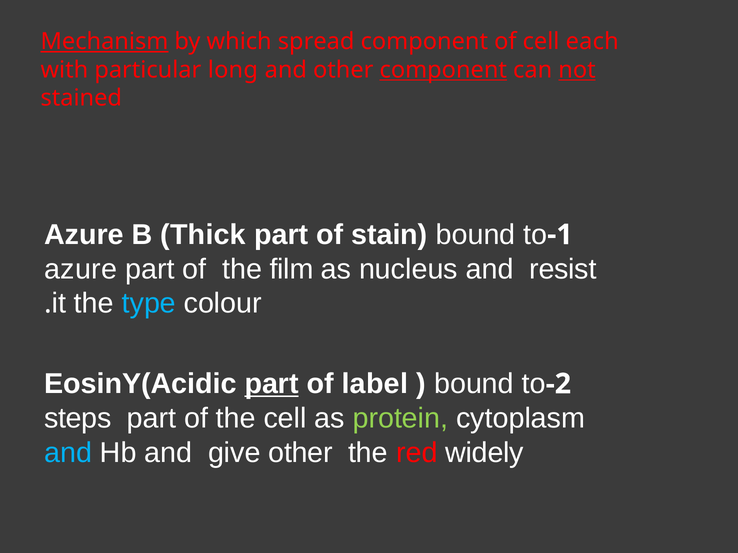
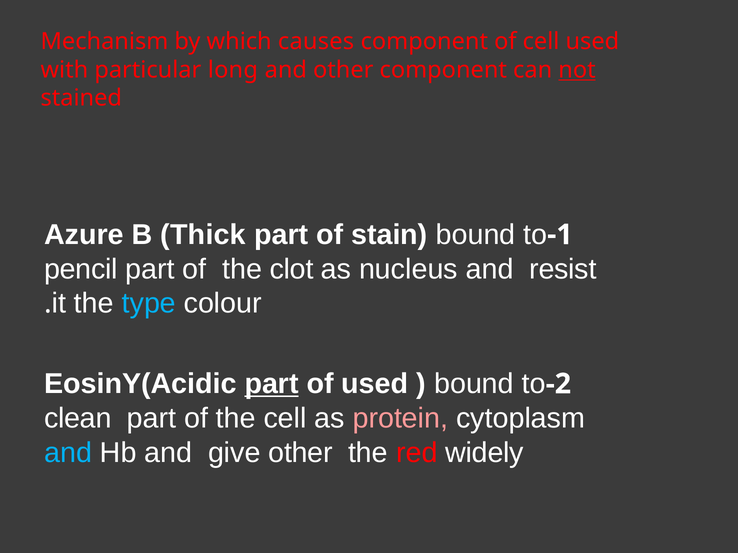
Mechanism underline: present -> none (104, 42)
spread: spread -> causes (316, 42)
cell each: each -> used (592, 42)
component underline: present -> none (443, 70)
azure: azure -> pencil (81, 269)
film: film -> clot (292, 269)
of label: label -> used (375, 384)
steps: steps -> clean (78, 419)
protein colour: light green -> pink (400, 419)
